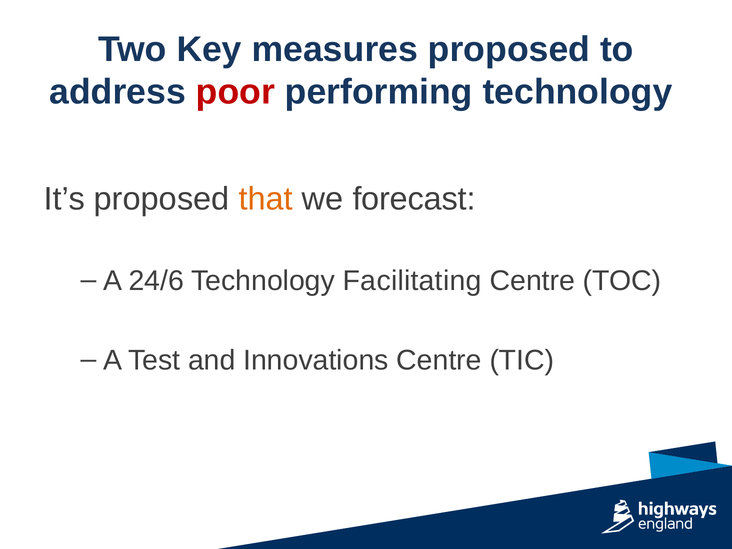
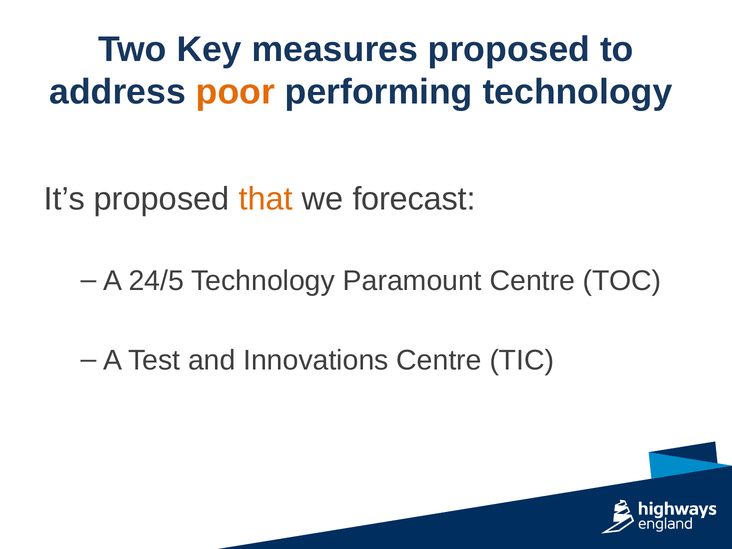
poor colour: red -> orange (235, 92)
24/6: 24/6 -> 24/5 (156, 281)
Facilitating: Facilitating -> Paramount (412, 281)
